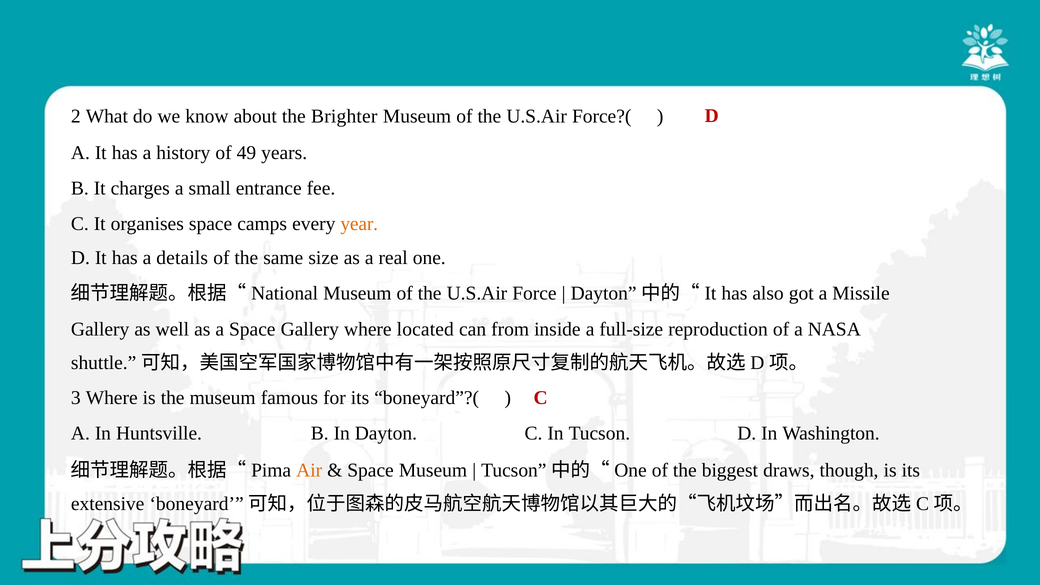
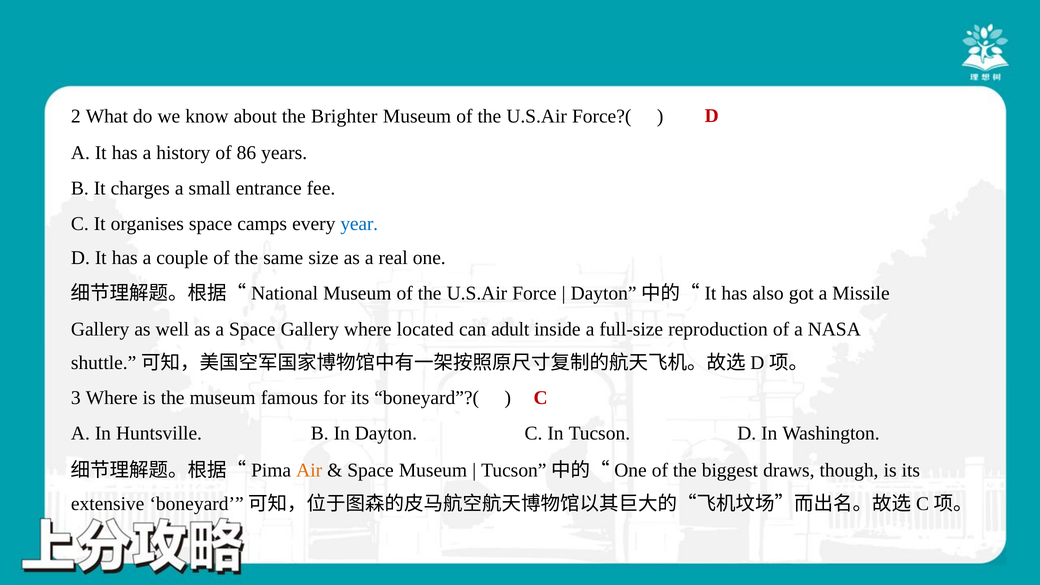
49: 49 -> 86 (246, 153)
year colour: orange -> blue (359, 224)
details: details -> couple (182, 258)
from: from -> adult (510, 329)
